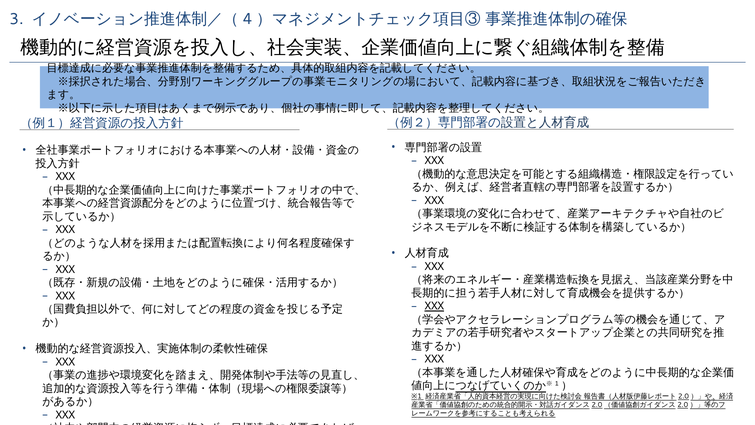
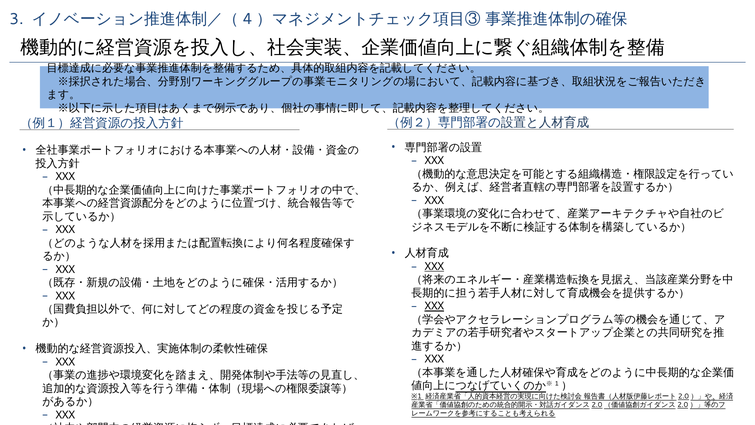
XXX underline: none -> present (434, 266)
